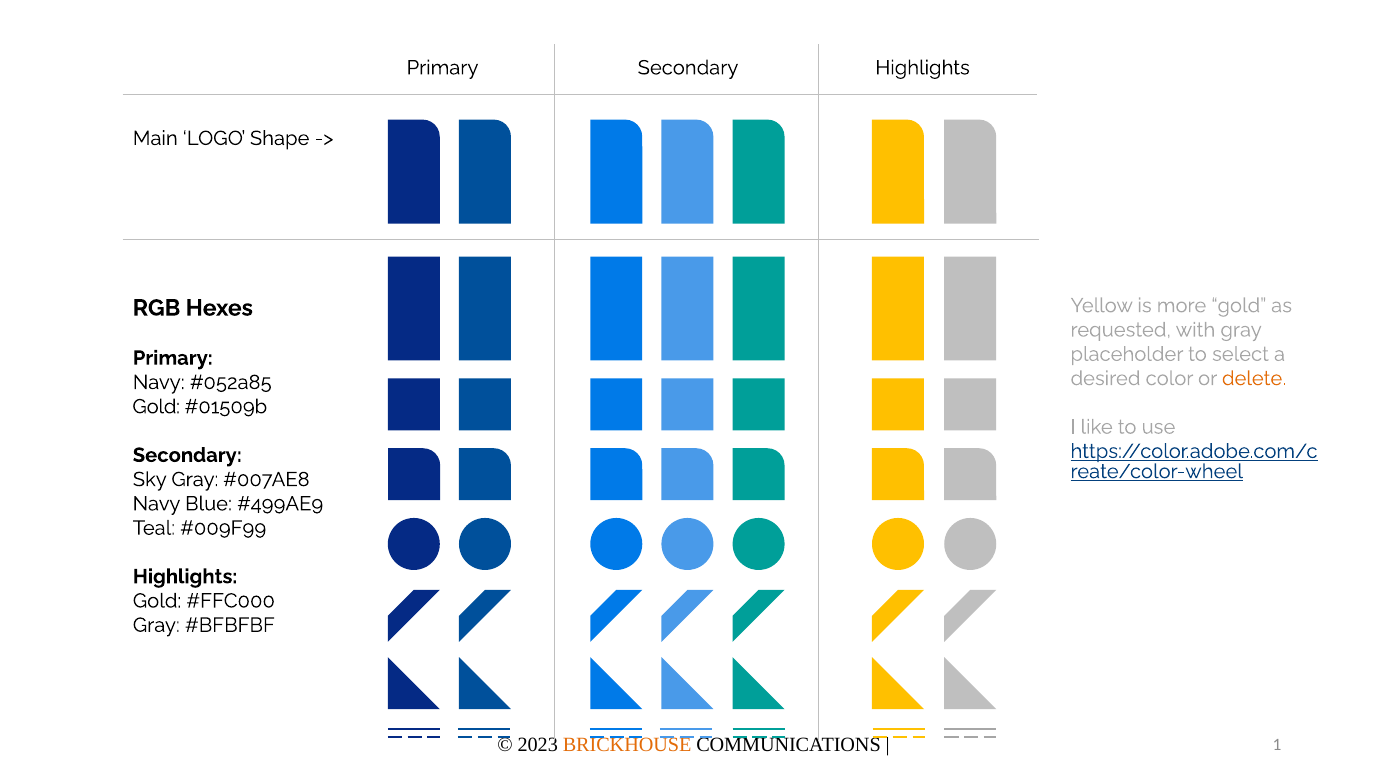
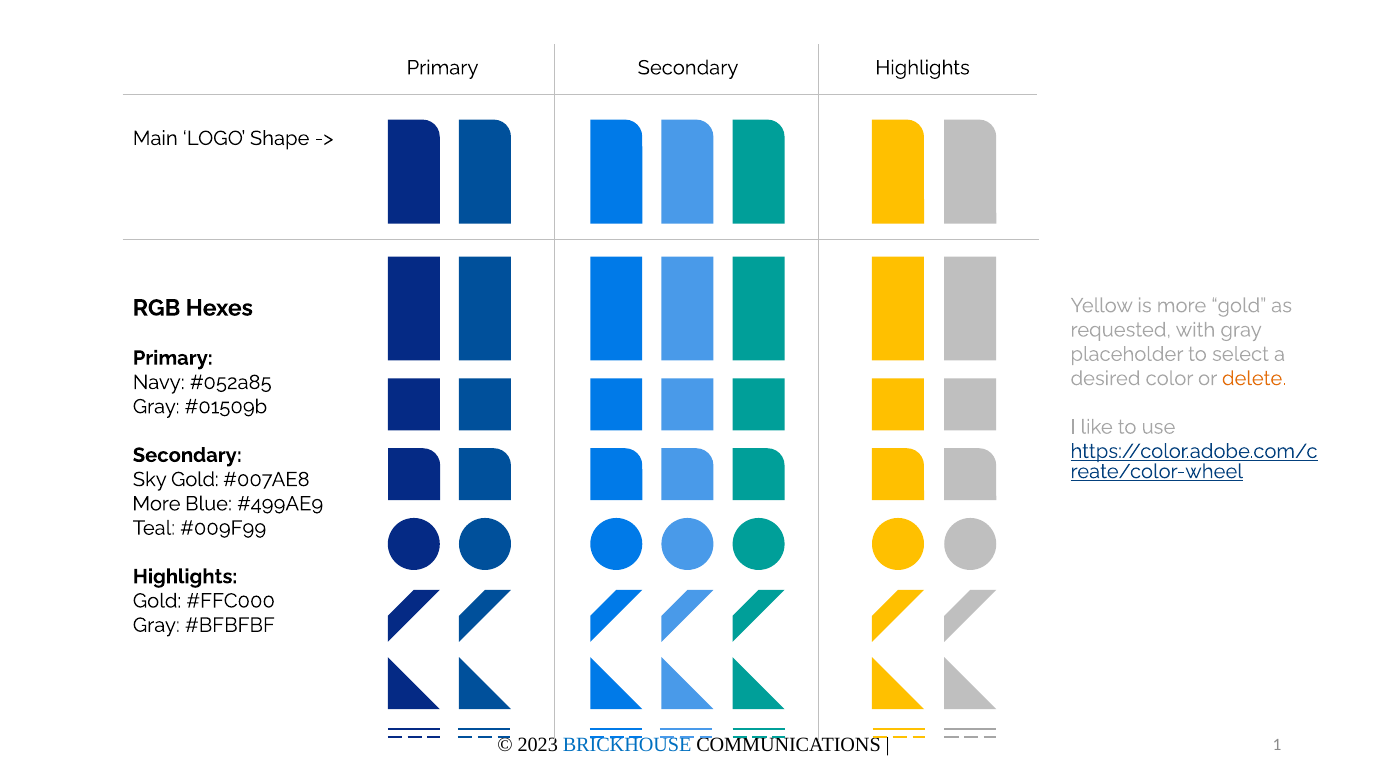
Gold: Gold -> Gray (156, 407)
Sky Gray: Gray -> Gold (195, 480)
Navy: Navy -> More (156, 504)
BRICKHOUSE colour: orange -> blue (627, 745)
